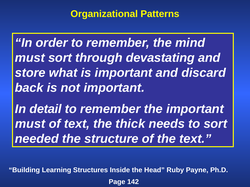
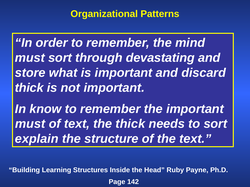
back: back -> thick (29, 88)
detail: detail -> know (45, 109)
needed: needed -> explain (37, 139)
